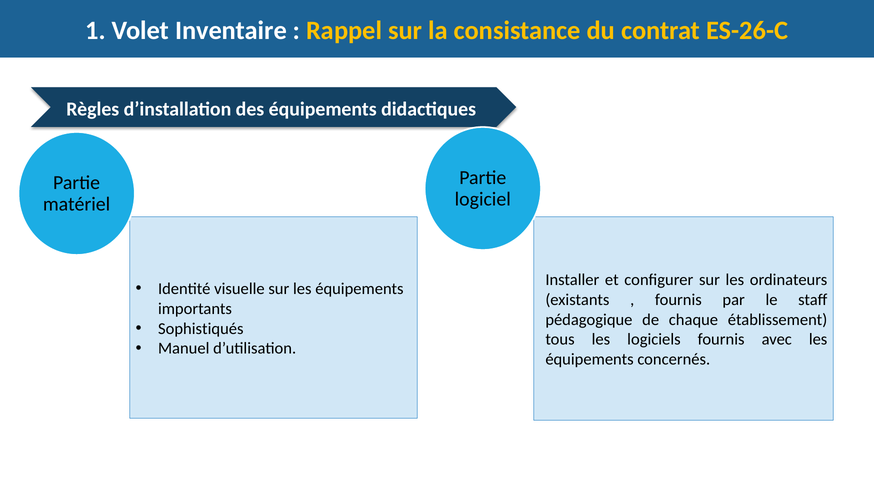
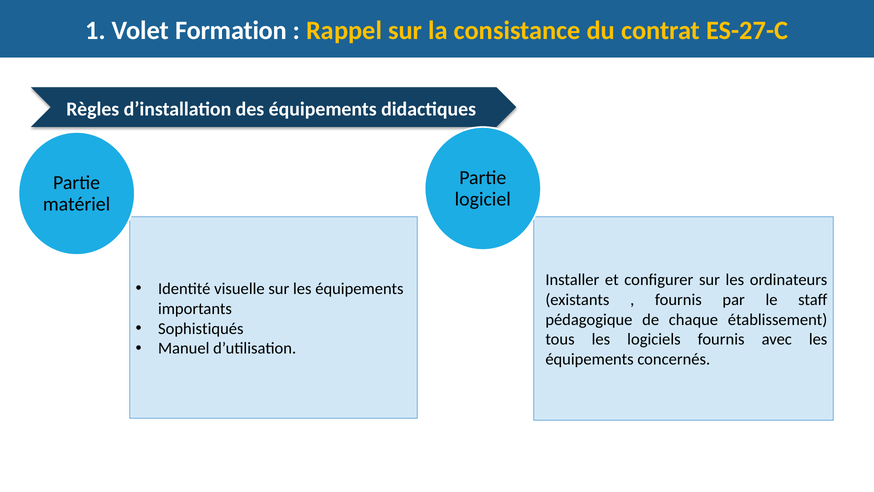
Inventaire: Inventaire -> Formation (231, 31)
ES-26-C: ES-26-C -> ES-27-C (747, 31)
